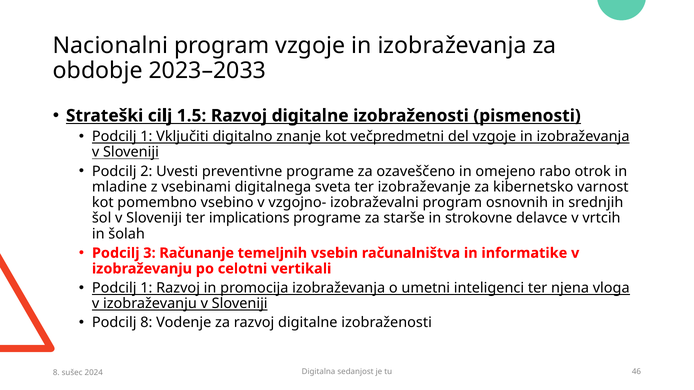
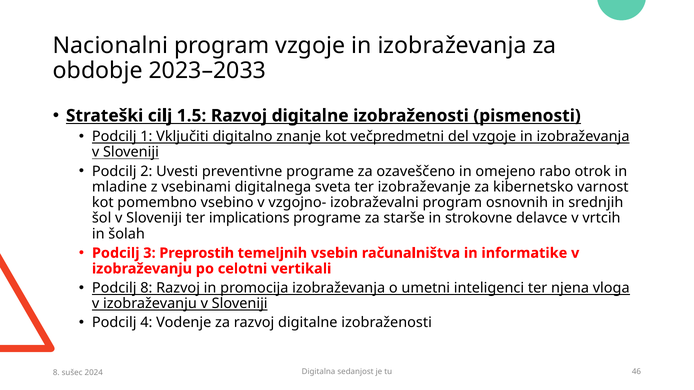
Računanje: Računanje -> Preprostih (197, 253)
1: 1 -> 8 (146, 288)
Podcilj 8: 8 -> 4 (146, 323)
